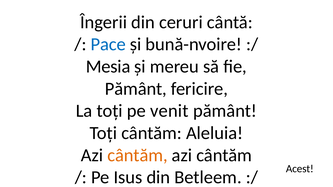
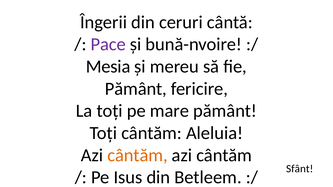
Pace colour: blue -> purple (108, 44)
venit: venit -> mare (169, 111)
Acest: Acest -> Sfânt (300, 169)
